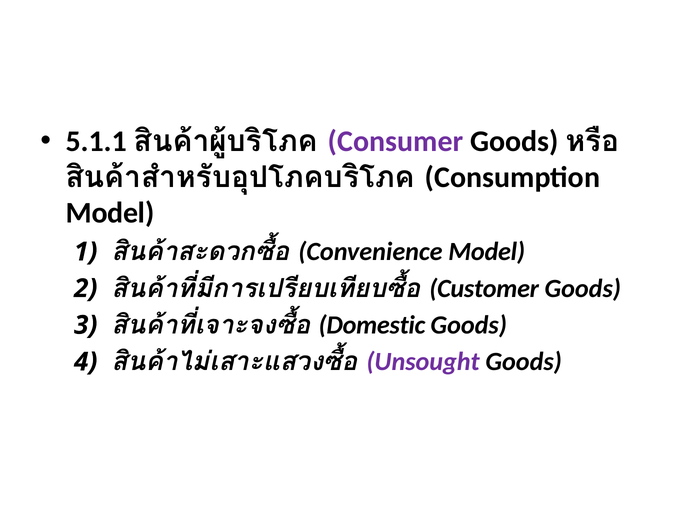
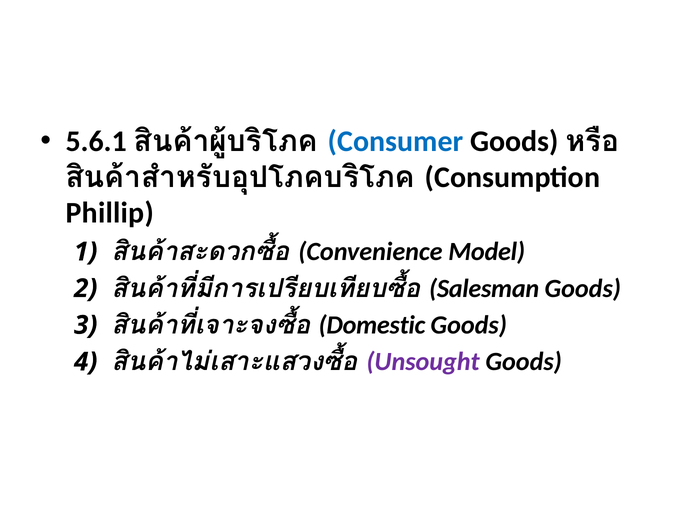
5.1.1: 5.1.1 -> 5.6.1 (96, 141)
Consumer colour: purple -> blue (396, 141)
Model: Model -> Phillip (110, 213)
Customer: Customer -> Salesman (484, 288)
